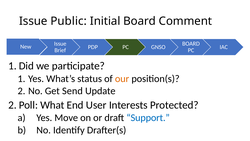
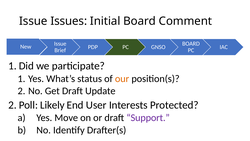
Public: Public -> Issues (69, 21)
Get Send: Send -> Draft (72, 91)
What: What -> Likely (52, 105)
Support colour: blue -> purple (148, 117)
